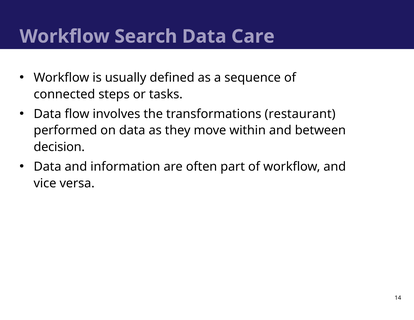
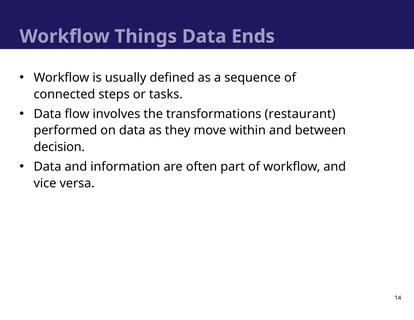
Search: Search -> Things (146, 36)
Care: Care -> Ends (253, 36)
